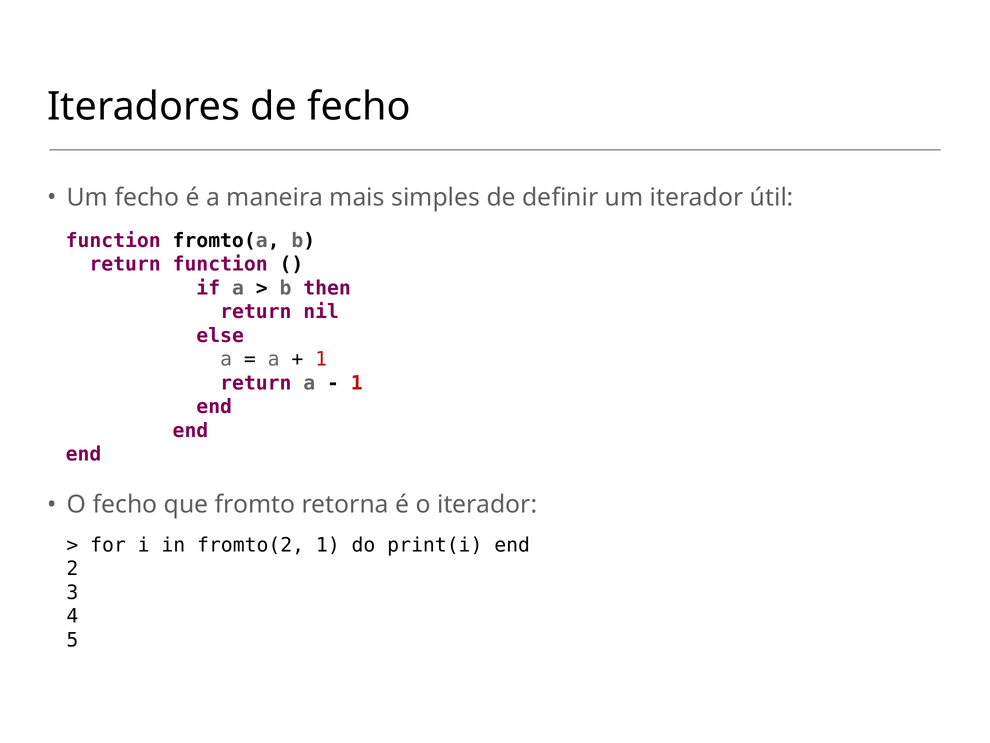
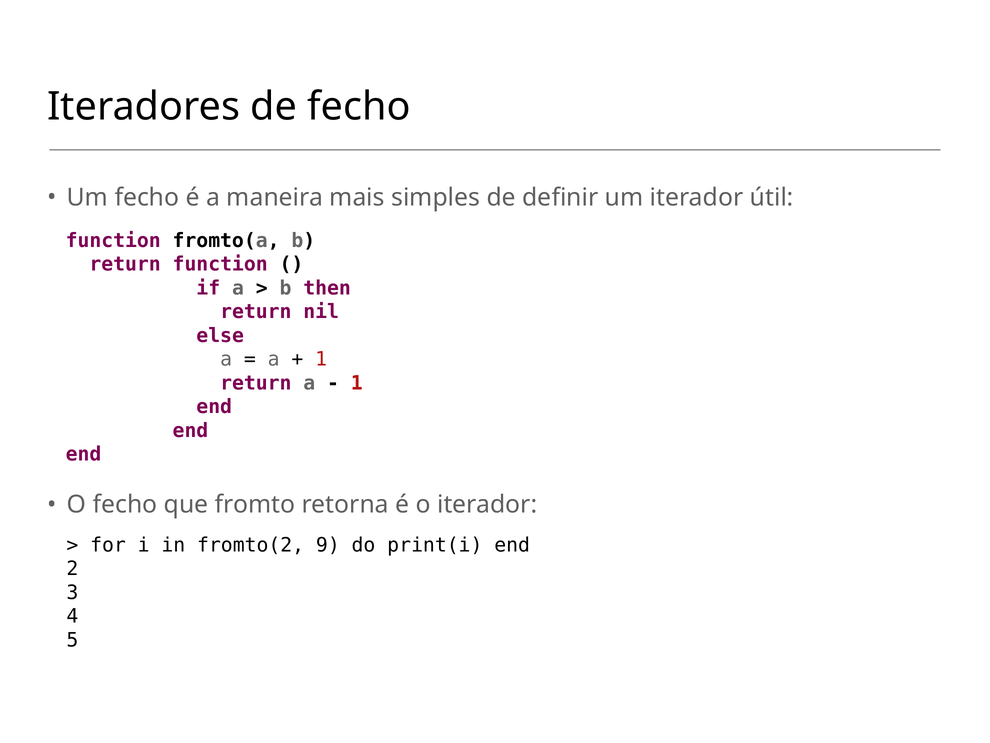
fromto(2 1: 1 -> 9 (328, 545)
